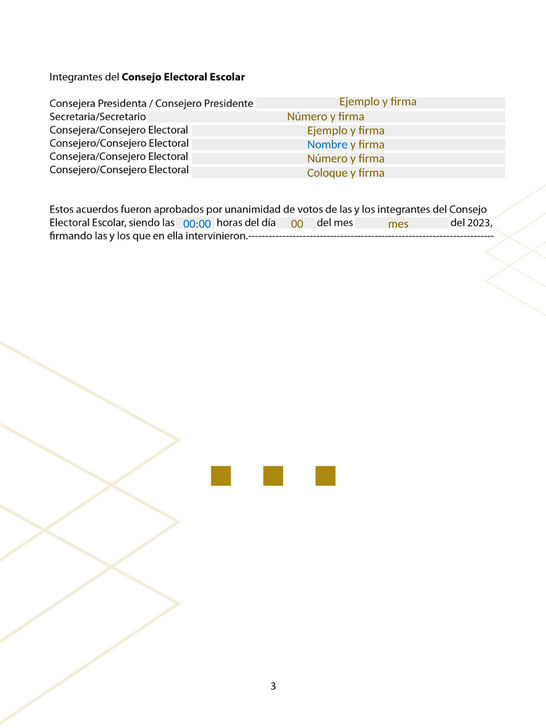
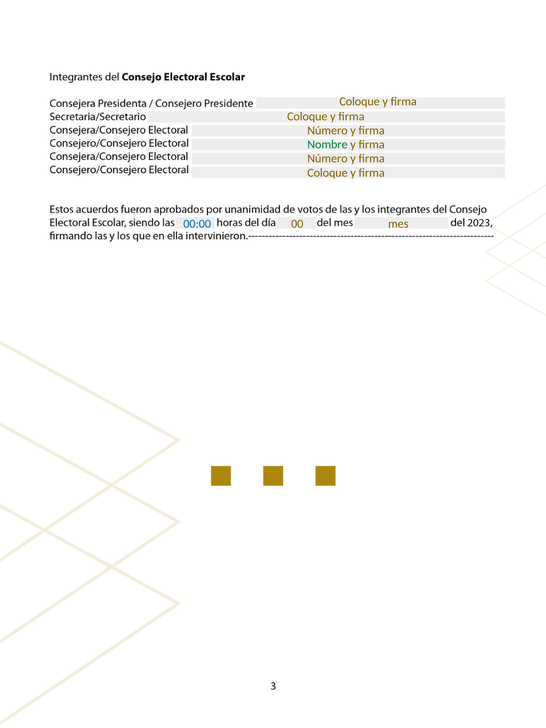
Ejemplo: Ejemplo -> Coloque (360, 101)
Número: Número -> Coloque (307, 116)
Ejemplo: Ejemplo -> Número (327, 130)
Nombre colour: blue -> green (327, 145)
